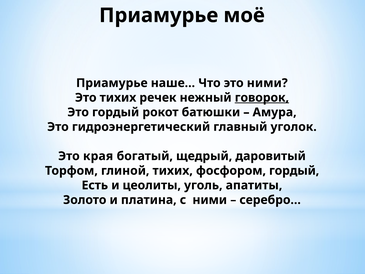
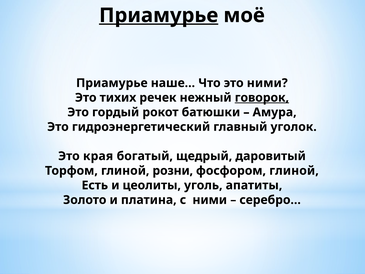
Приамурье underline: none -> present (159, 15)
глиной тихих: тихих -> розни (173, 171)
фосфором гордый: гордый -> глиной (294, 171)
